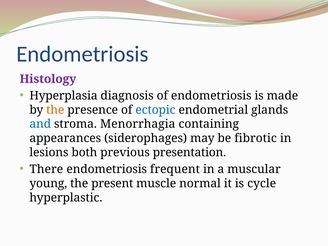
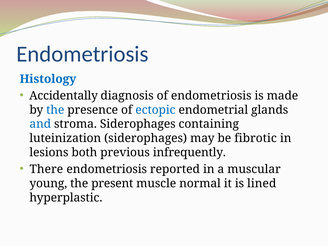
Histology colour: purple -> blue (48, 79)
Hyperplasia: Hyperplasia -> Accidentally (64, 96)
the colour: orange -> blue (55, 110)
stroma Menorrhagia: Menorrhagia -> Siderophages (138, 124)
appearances: appearances -> luteinization (65, 138)
presentation: presentation -> infrequently (189, 153)
frequent: frequent -> reported (175, 169)
cycle: cycle -> lined (262, 183)
